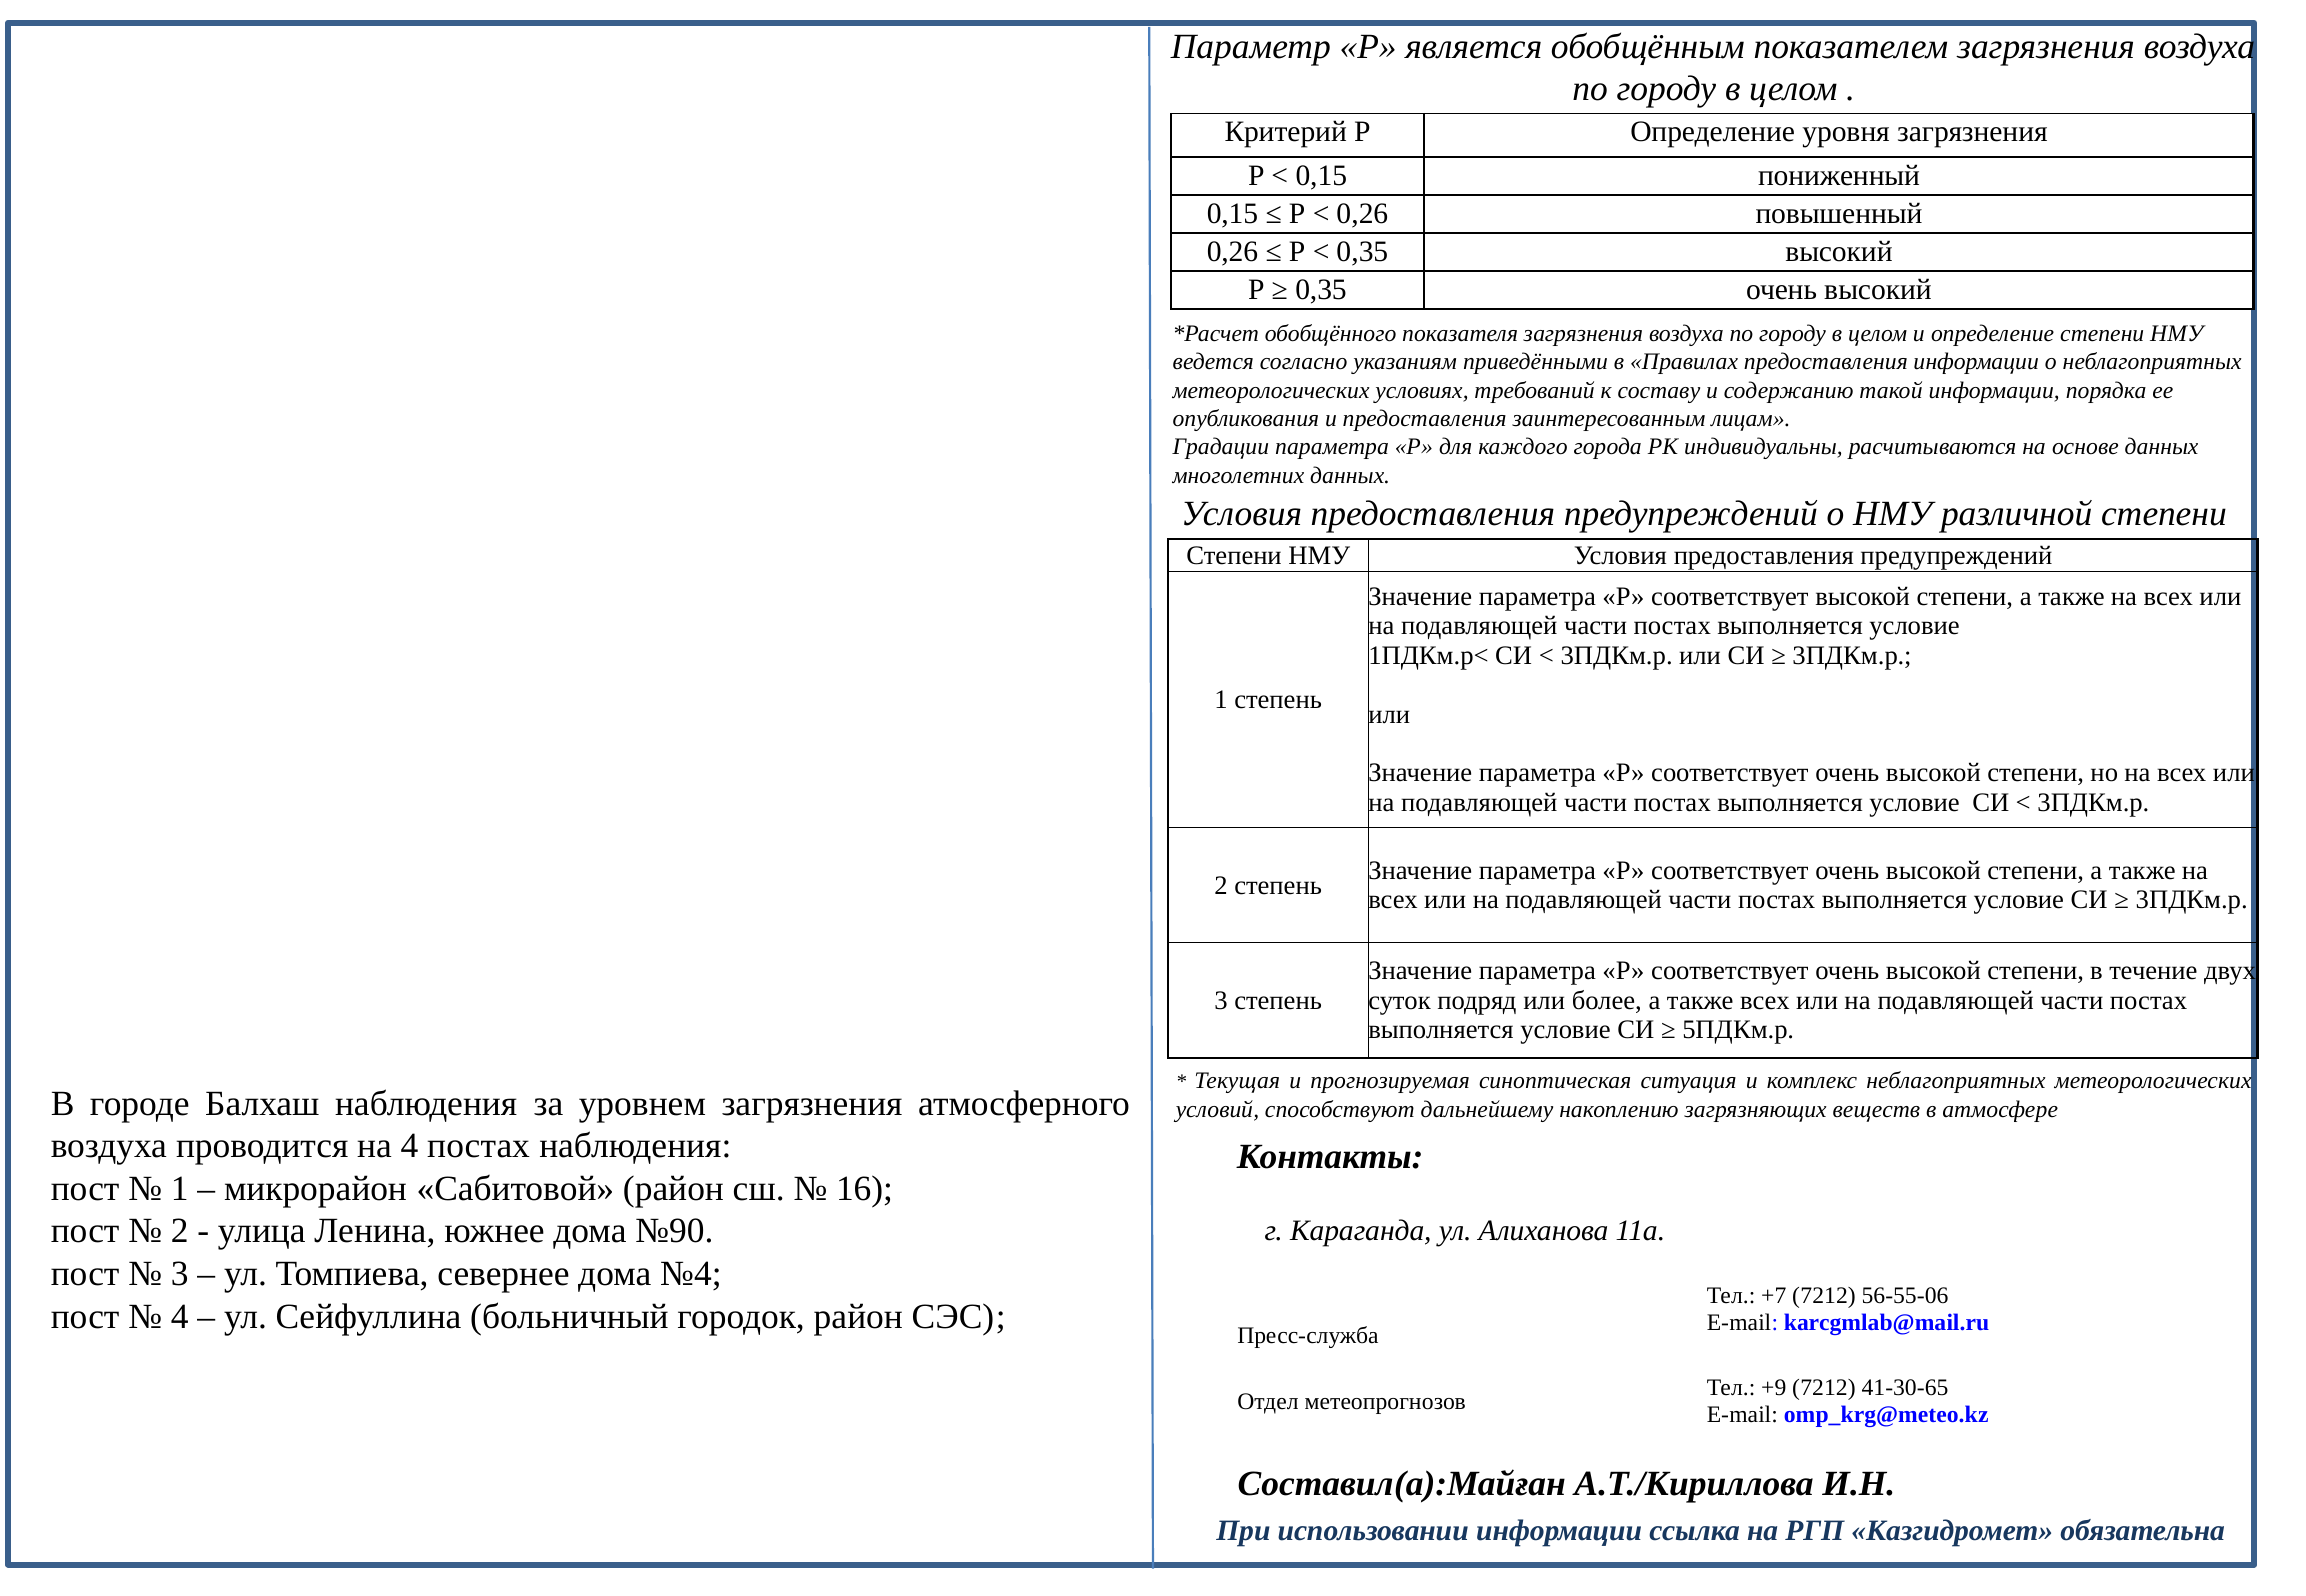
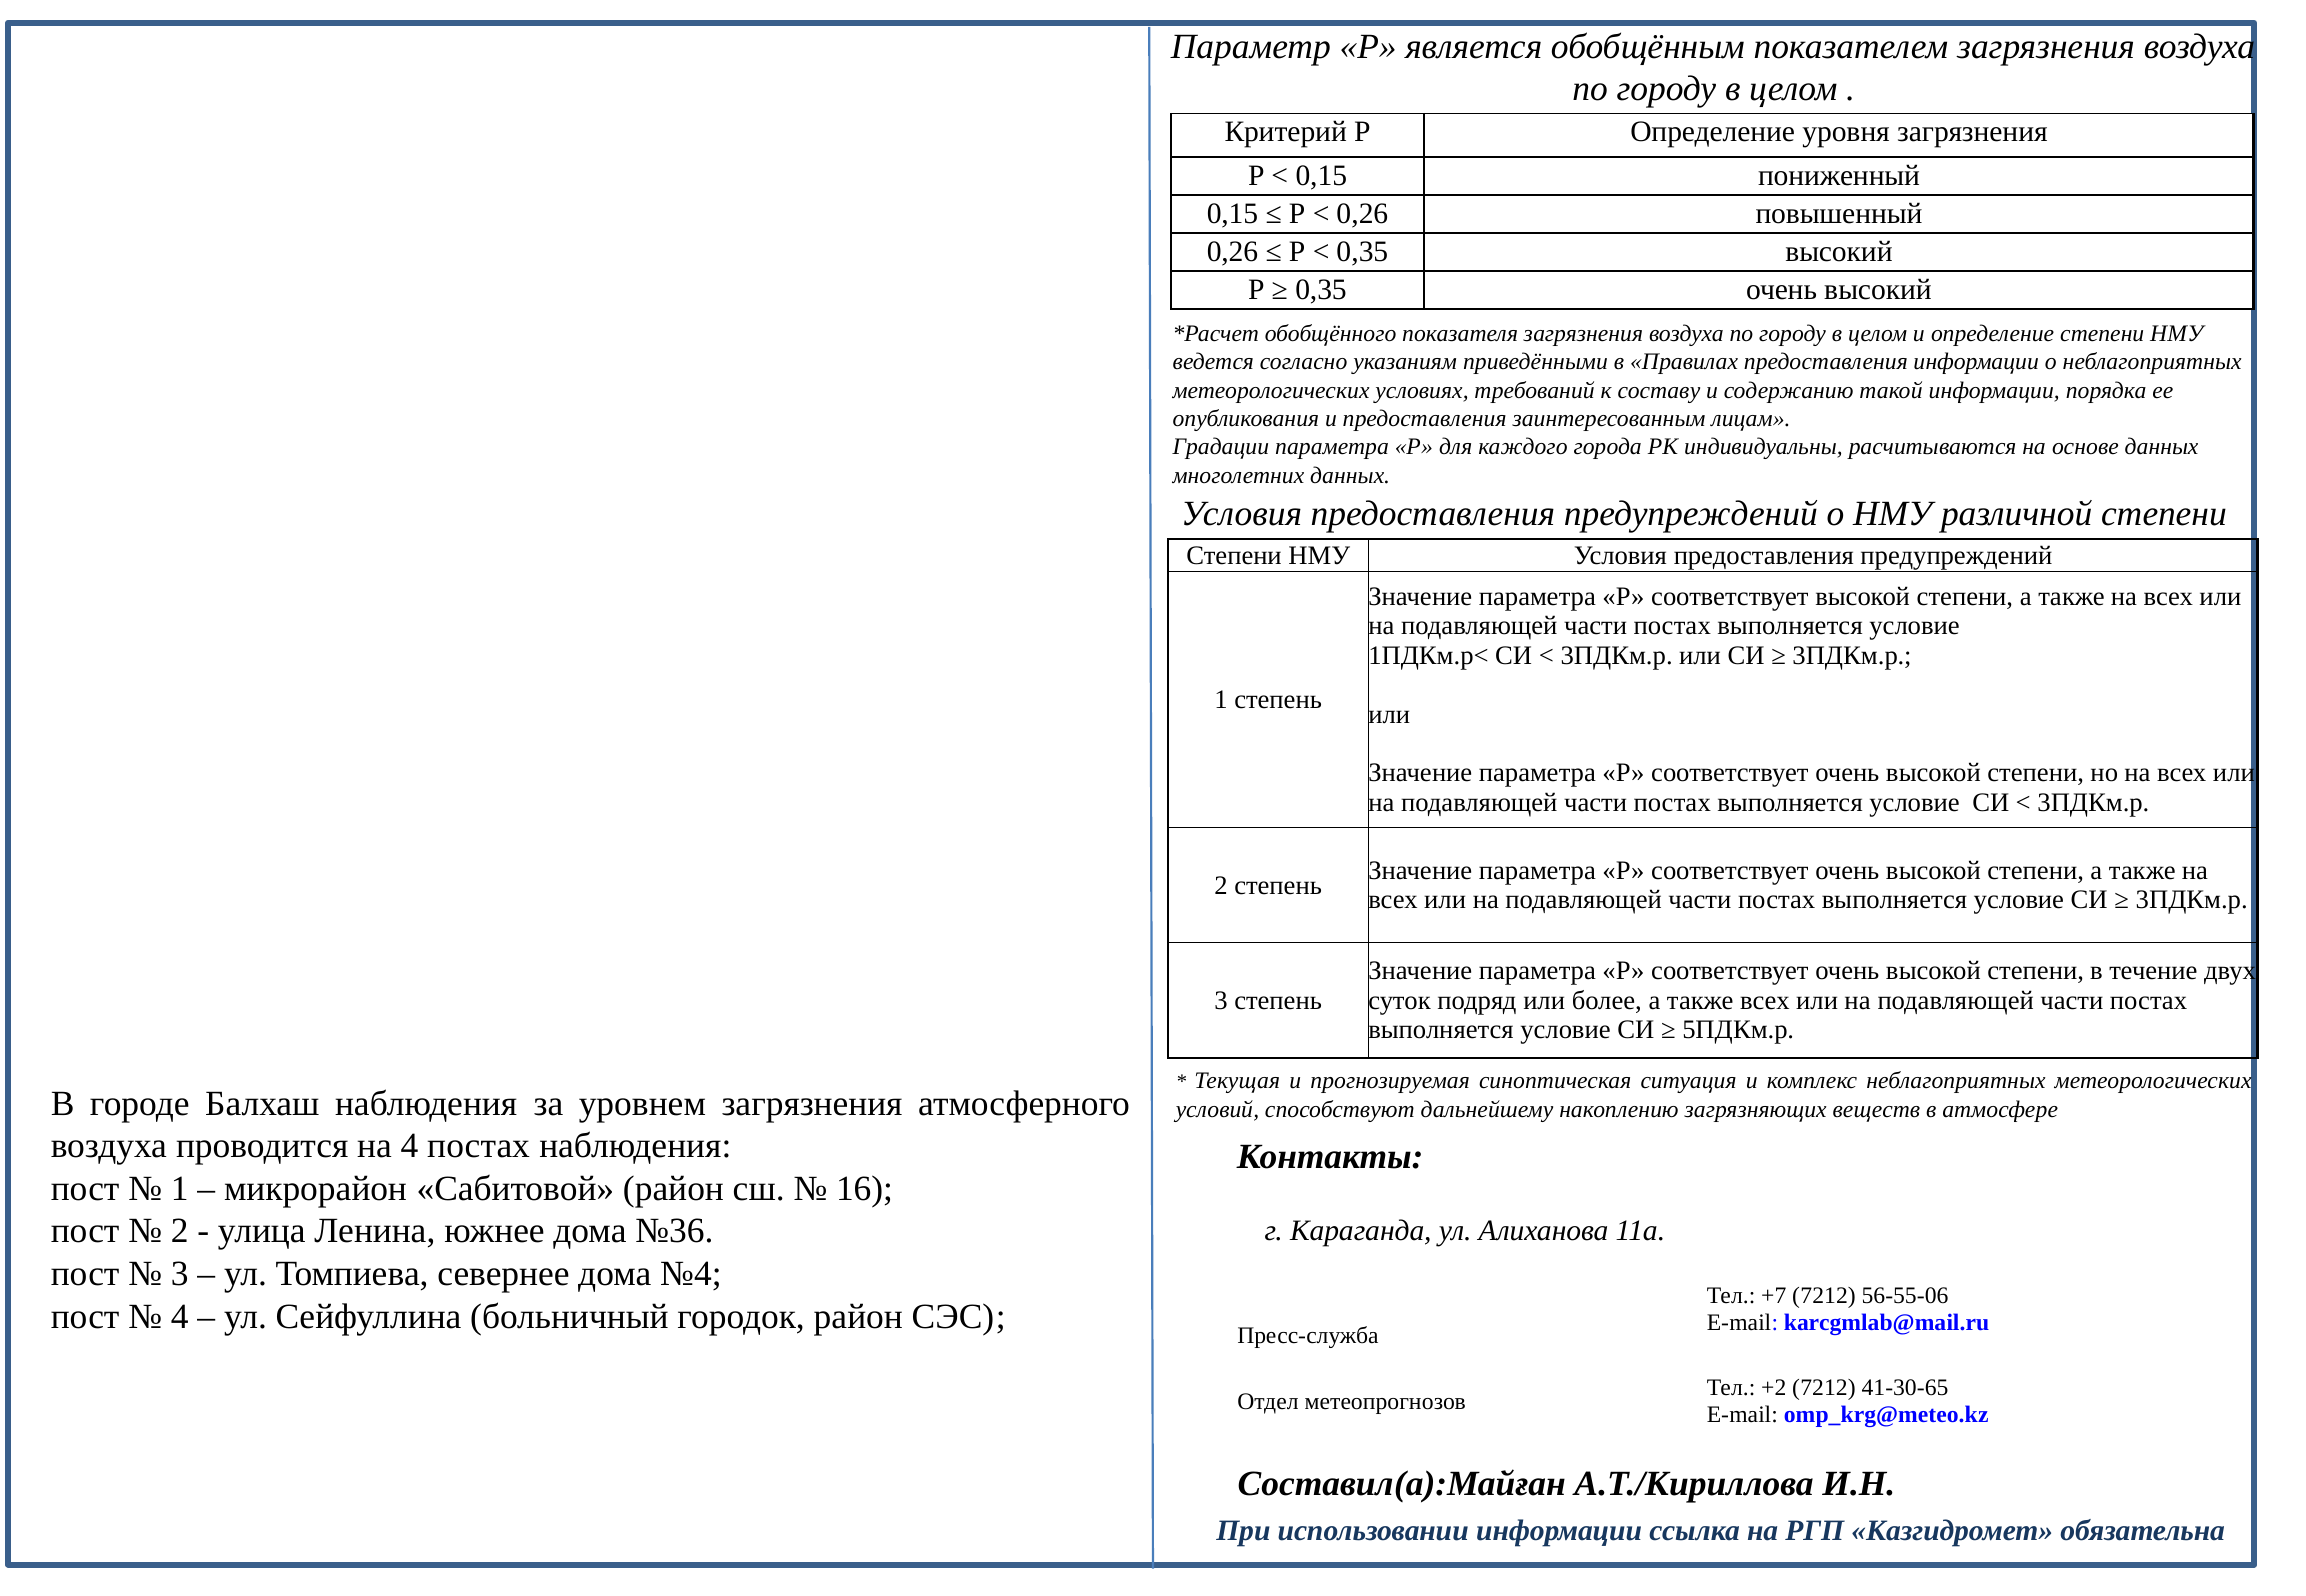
№90: №90 -> №36 (674, 1232)
+9: +9 -> +2 (1774, 1389)
